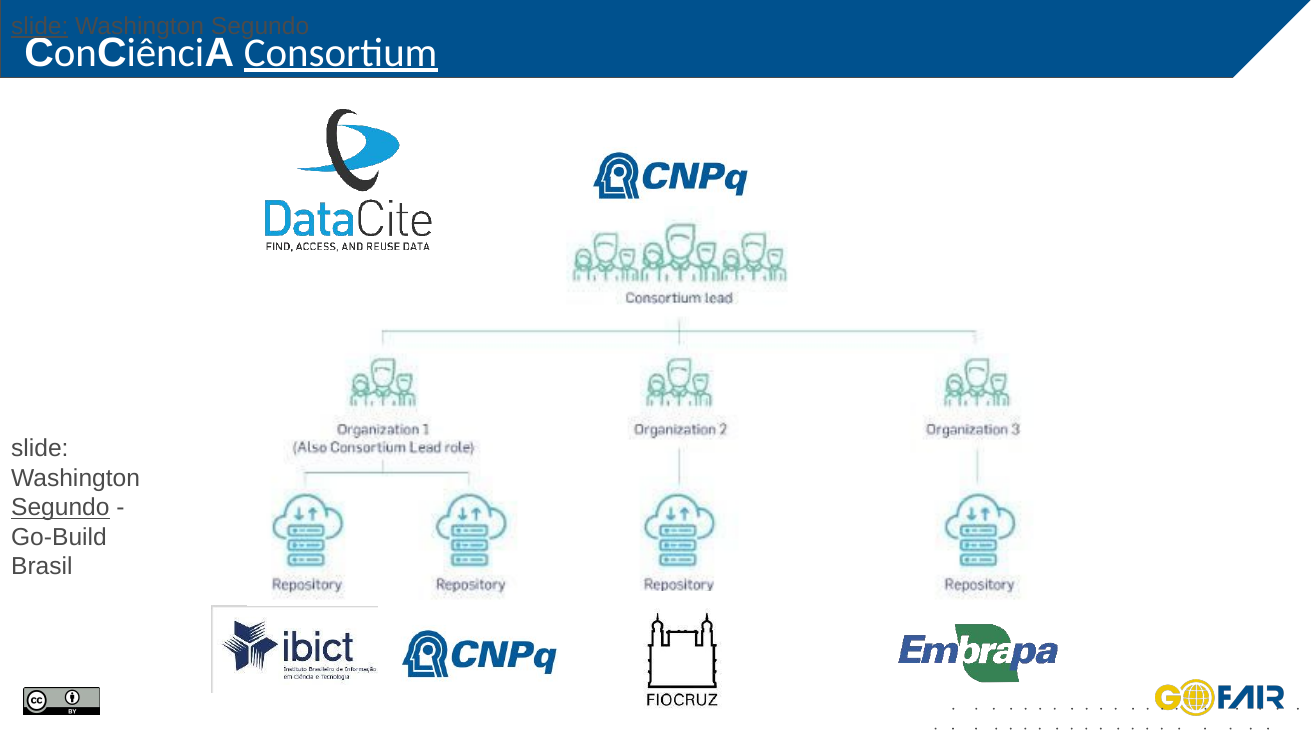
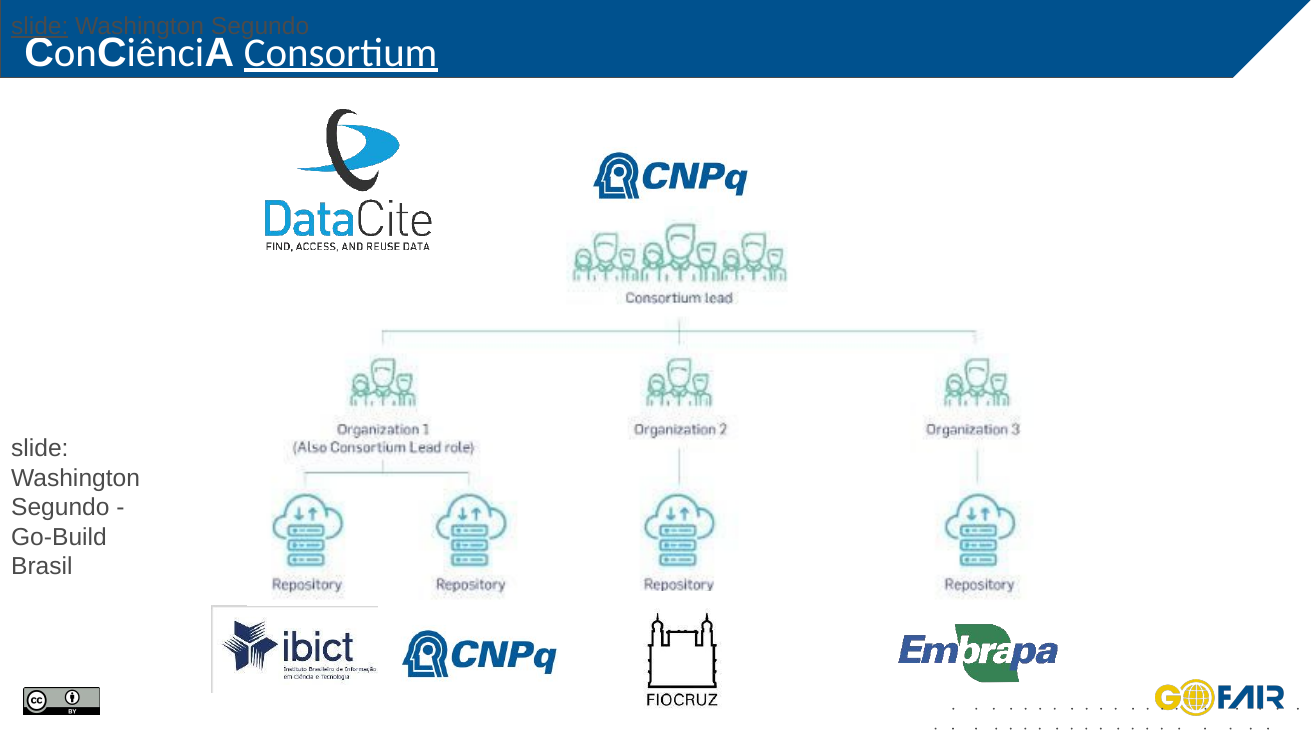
Segundo underline: present -> none (60, 508)
